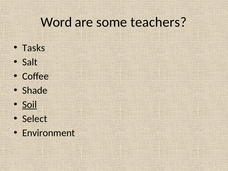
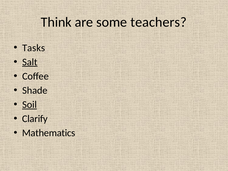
Word: Word -> Think (56, 22)
Salt underline: none -> present (30, 62)
Select: Select -> Clarify (35, 119)
Environment: Environment -> Mathematics (49, 133)
